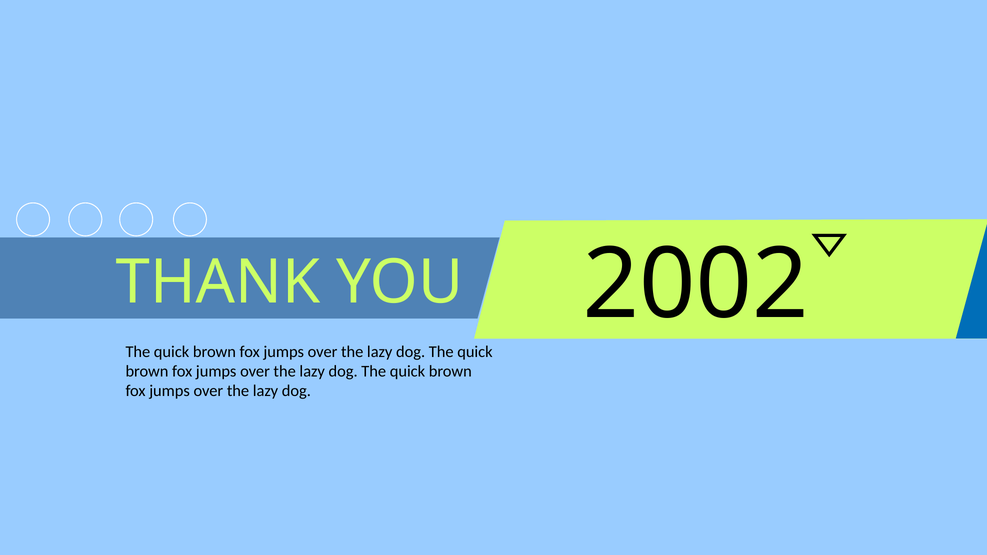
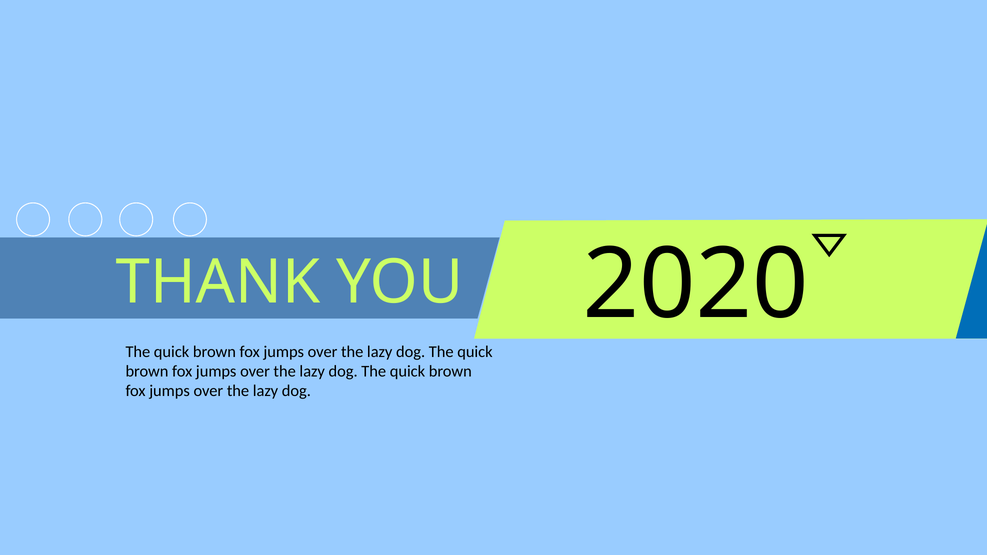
2002: 2002 -> 2020 (696, 285)
